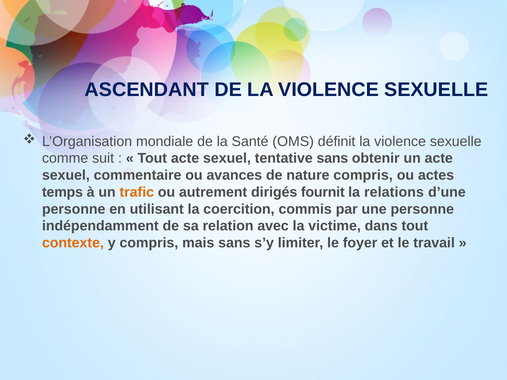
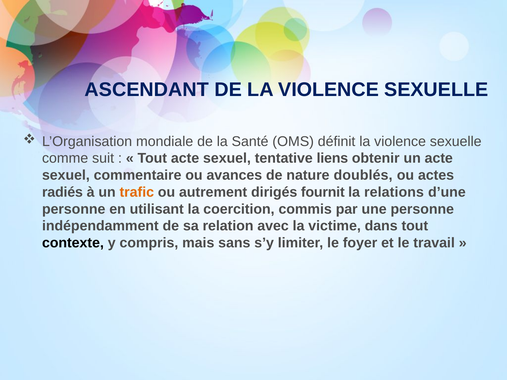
tentative sans: sans -> liens (332, 158)
nature compris: compris -> doublés (363, 175)
temps: temps -> radiés (62, 192)
contexte colour: orange -> black (73, 243)
